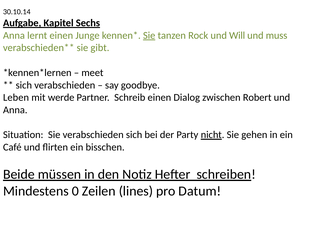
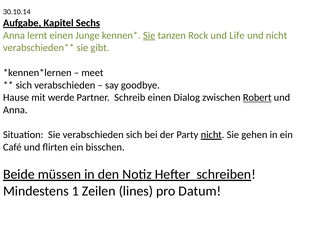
Will: Will -> Life (237, 35)
und muss: muss -> nicht (276, 35)
Leben: Leben -> Hause (16, 98)
Robert underline: none -> present (257, 98)
0: 0 -> 1 (75, 191)
